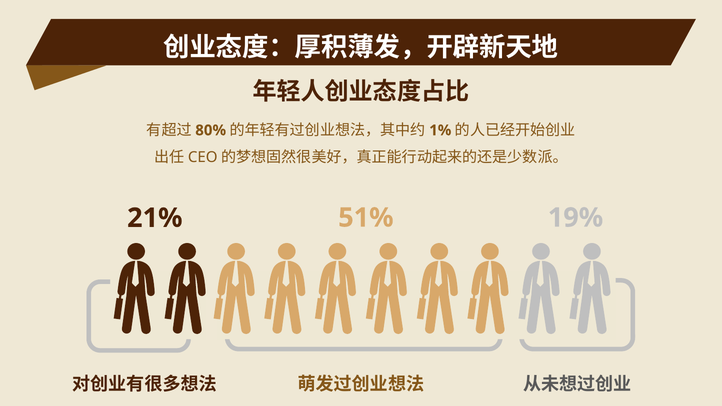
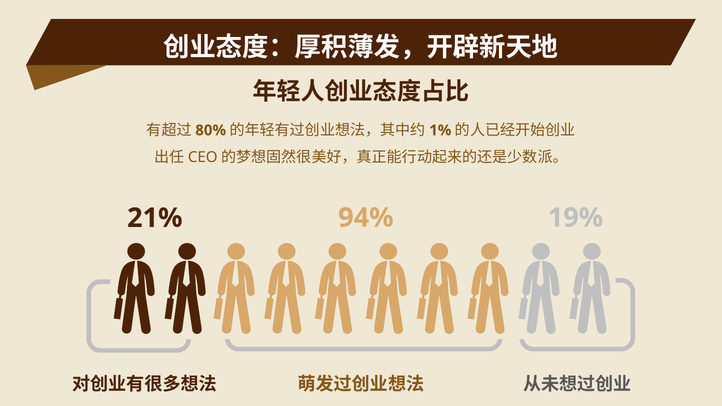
51%: 51% -> 94% (366, 218)
